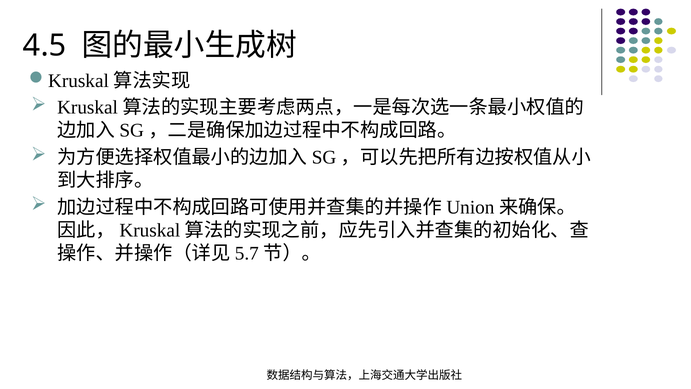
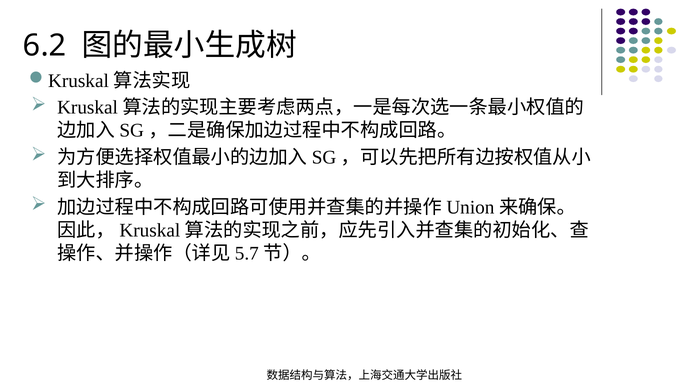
4.5: 4.5 -> 6.2 (45, 46)
